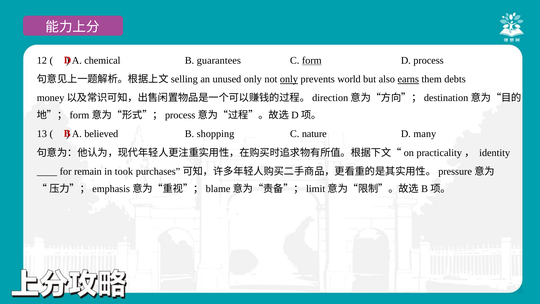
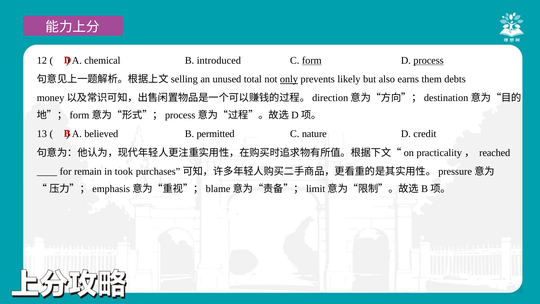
guarantees: guarantees -> introduced (219, 60)
process underline: none -> present (429, 60)
unused only: only -> total (253, 79)
world: world -> likely (349, 79)
earns underline: present -> none (408, 79)
shopping: shopping -> permitted (216, 134)
many: many -> credit (425, 134)
identity: identity -> reached (495, 153)
